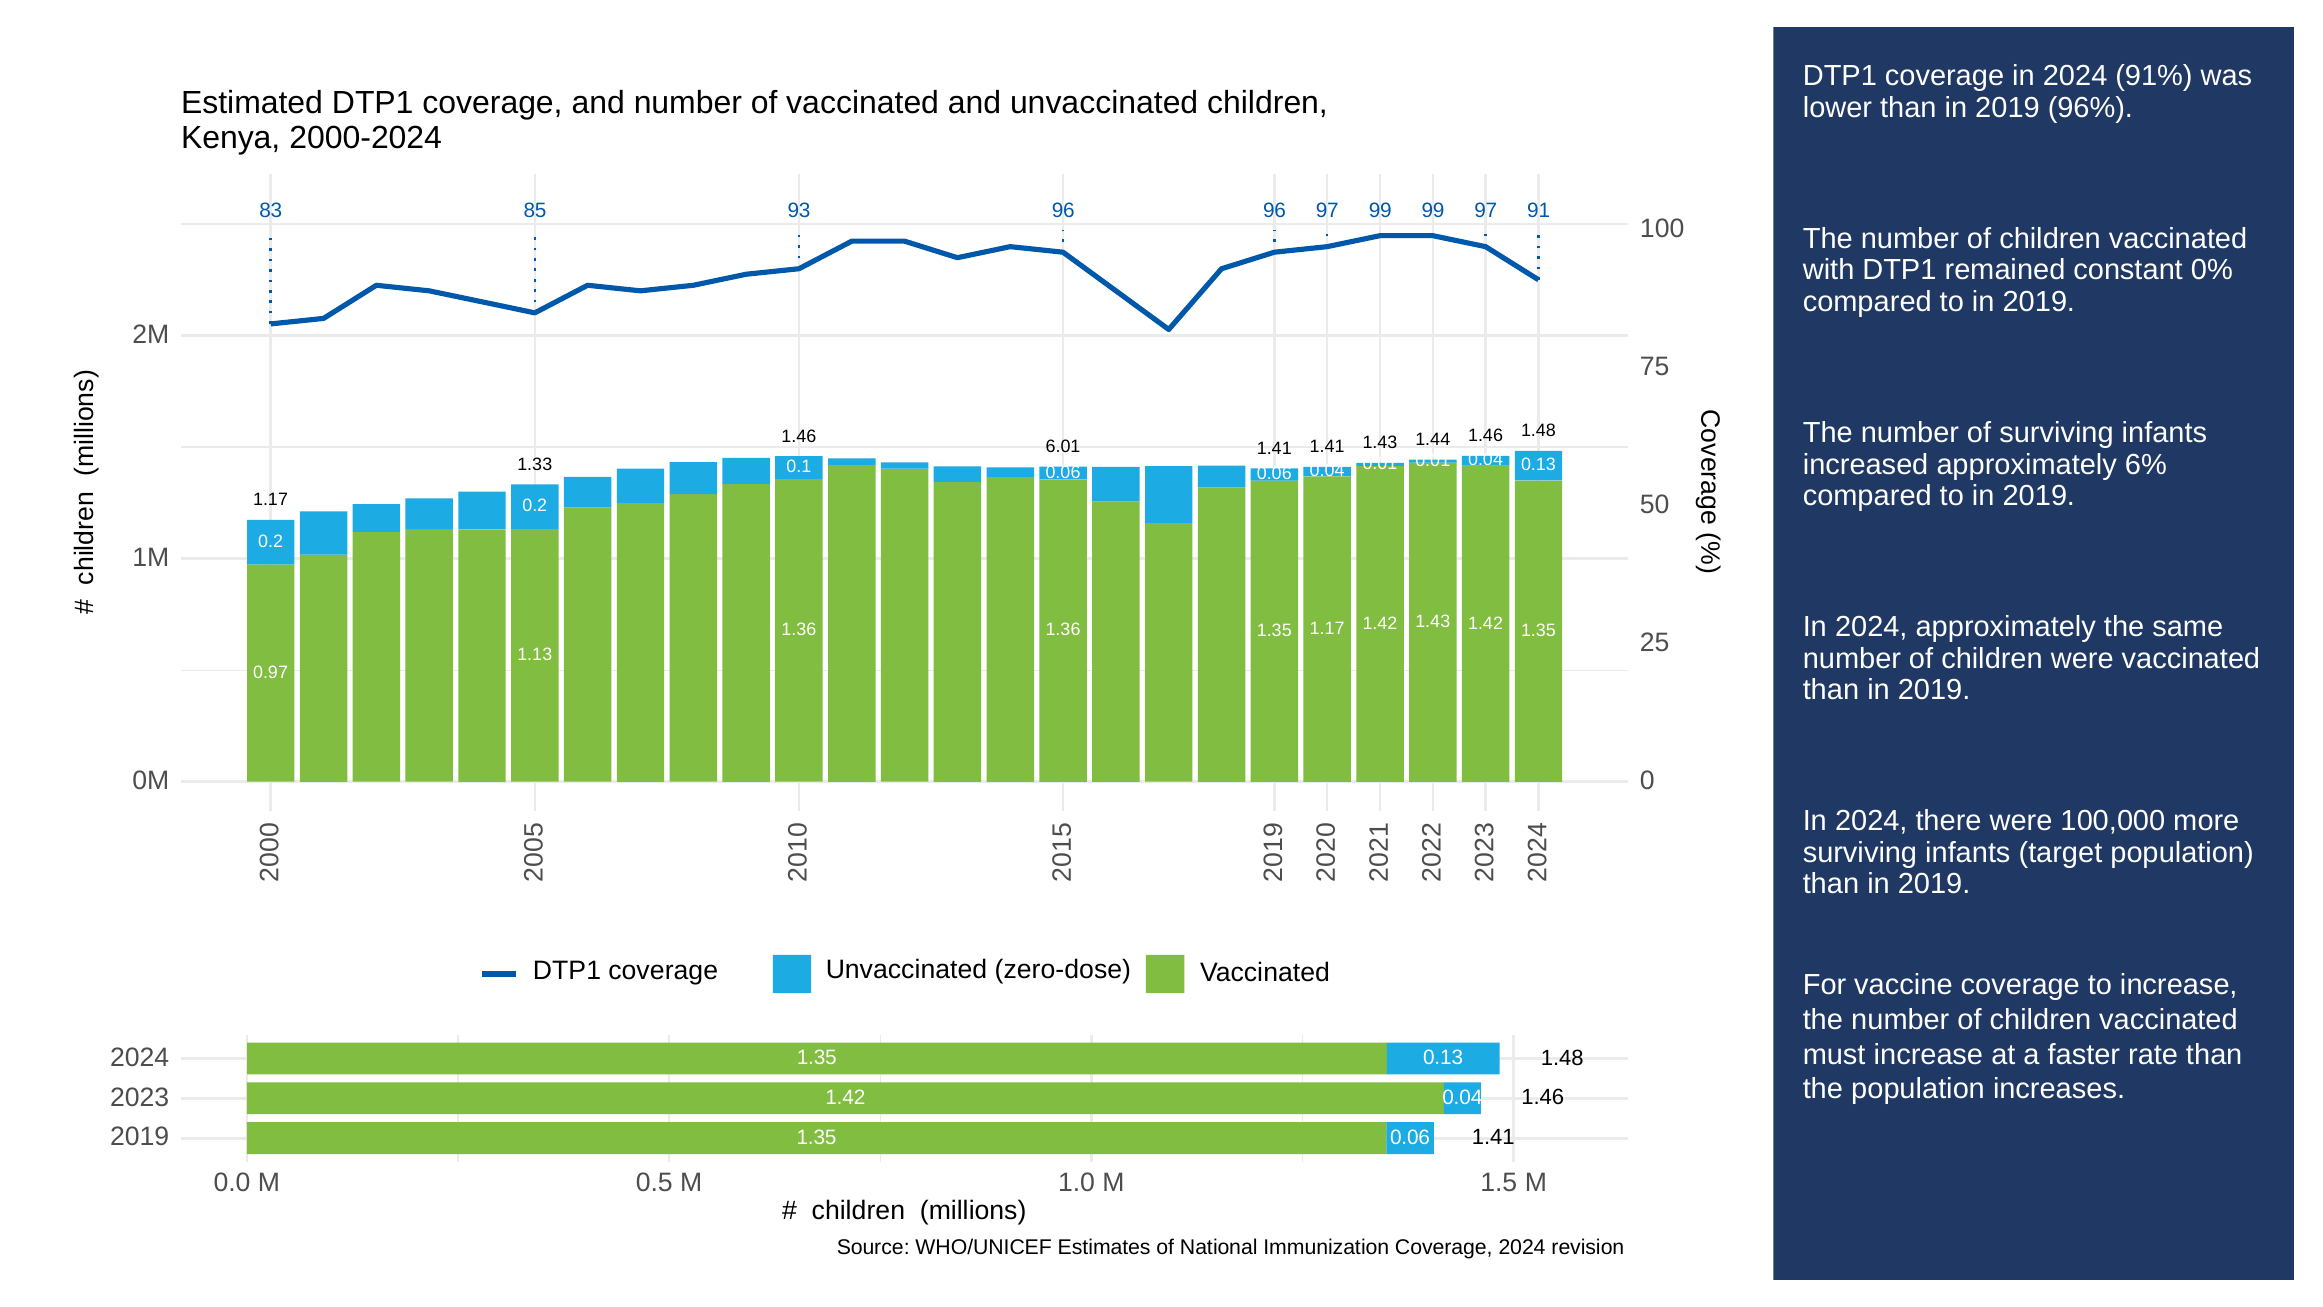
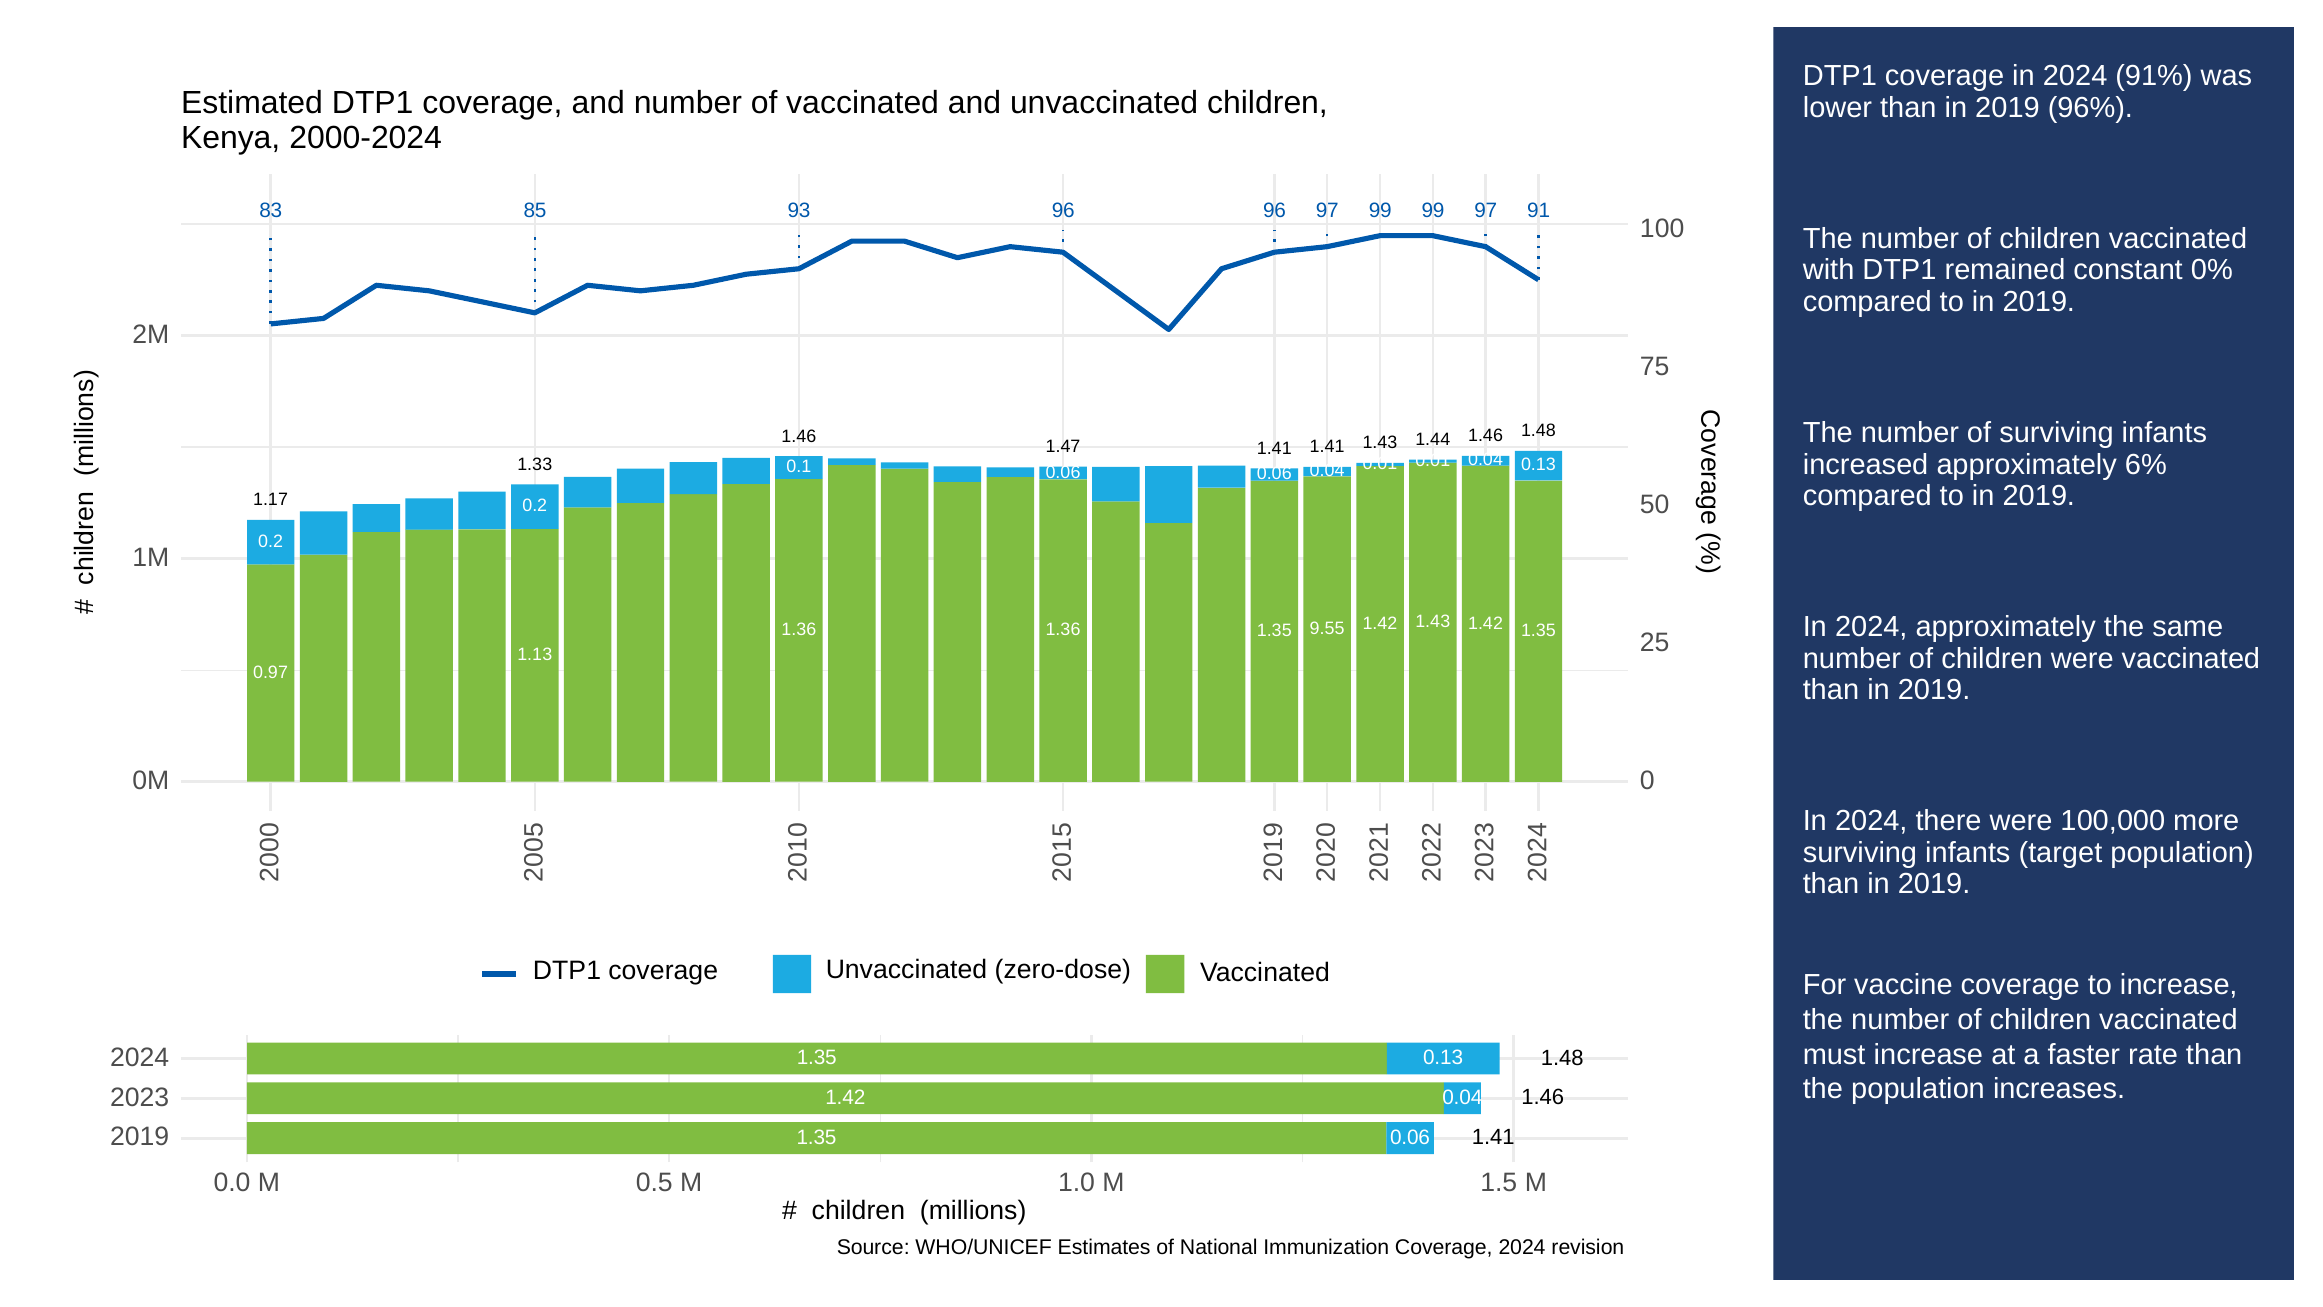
6.01: 6.01 -> 1.47 (1063, 447)
1.17: 1.17 -> 9.55 (1327, 628)
